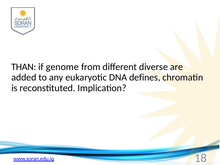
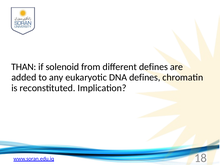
genome: genome -> solenoid (62, 67)
different diverse: diverse -> defines (153, 67)
